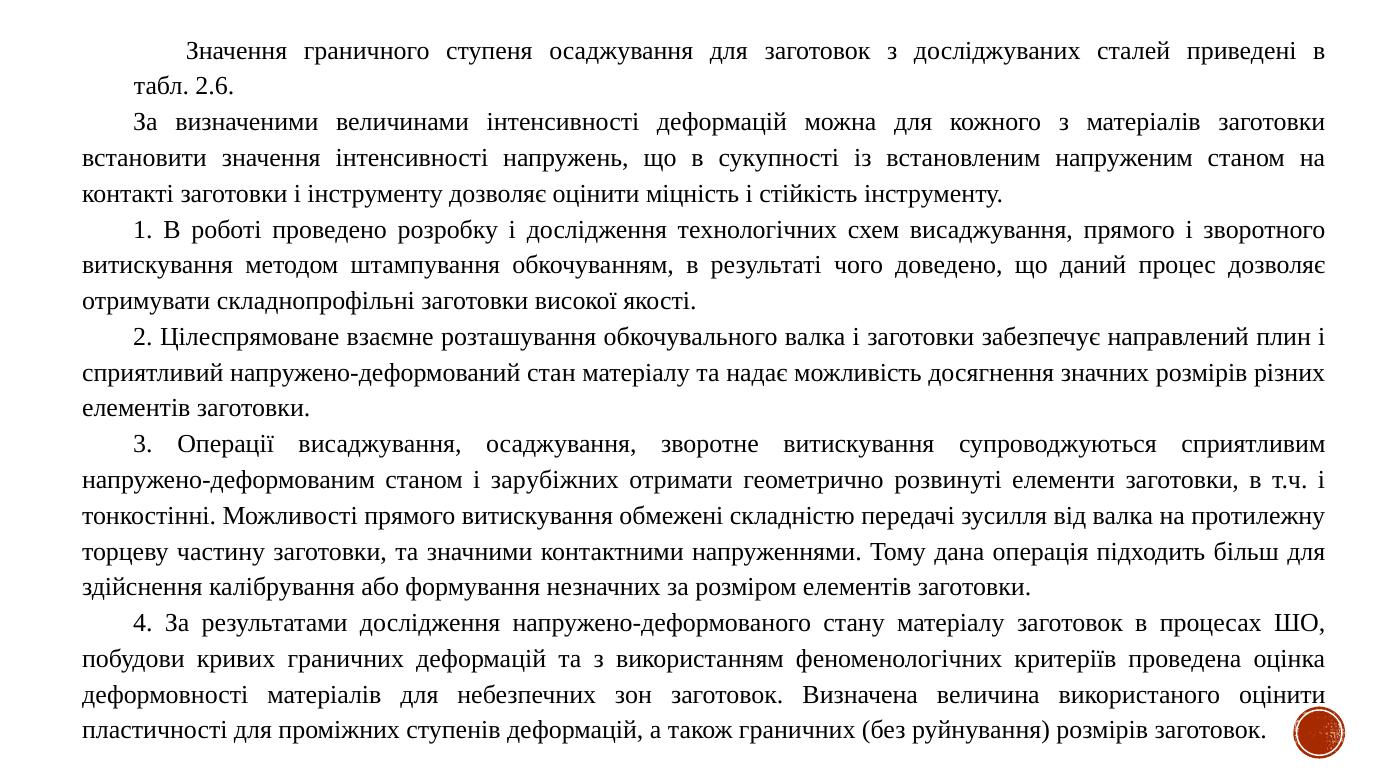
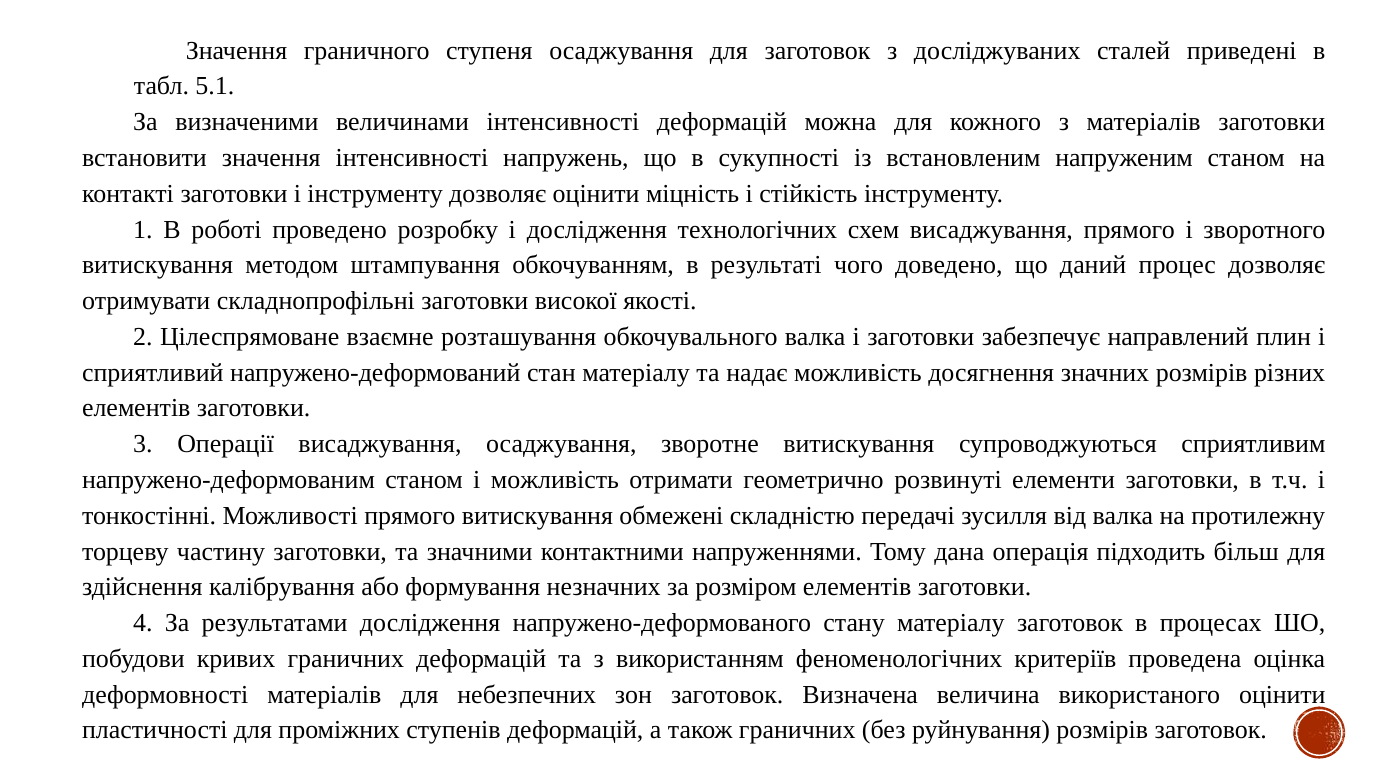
2.6: 2.6 -> 5.1 (215, 86)
і зарубіжних: зарубіжних -> можливість (555, 480)
